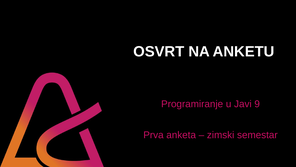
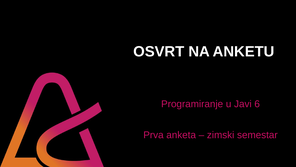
9: 9 -> 6 (257, 104)
